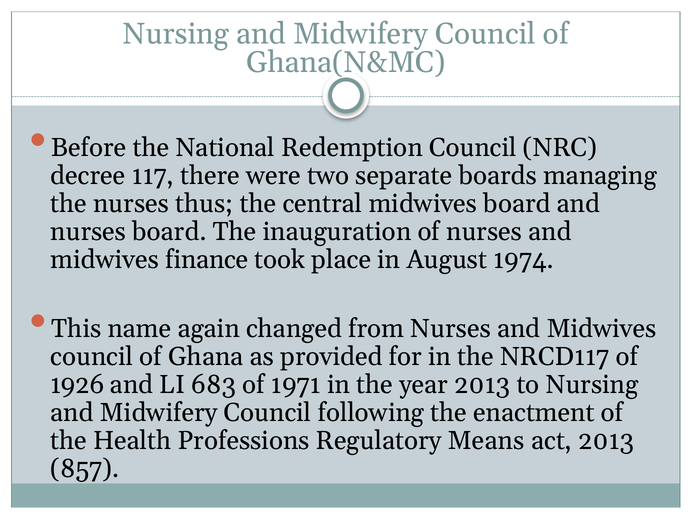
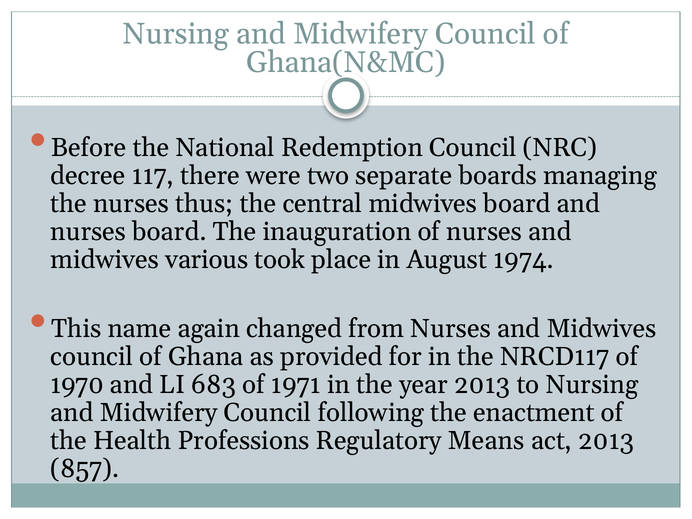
finance: finance -> various (207, 260)
1926: 1926 -> 1970 (77, 385)
